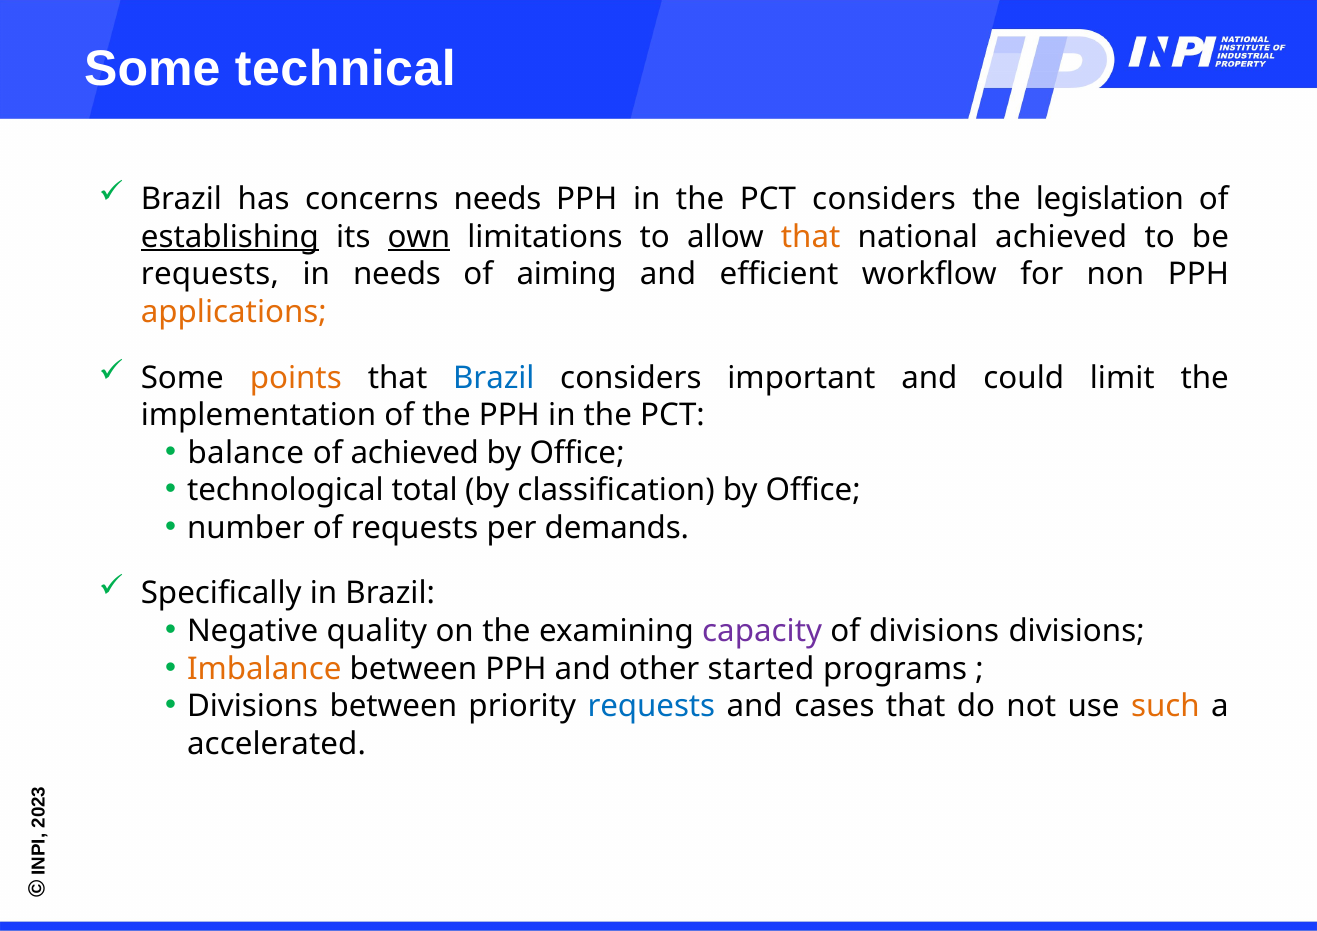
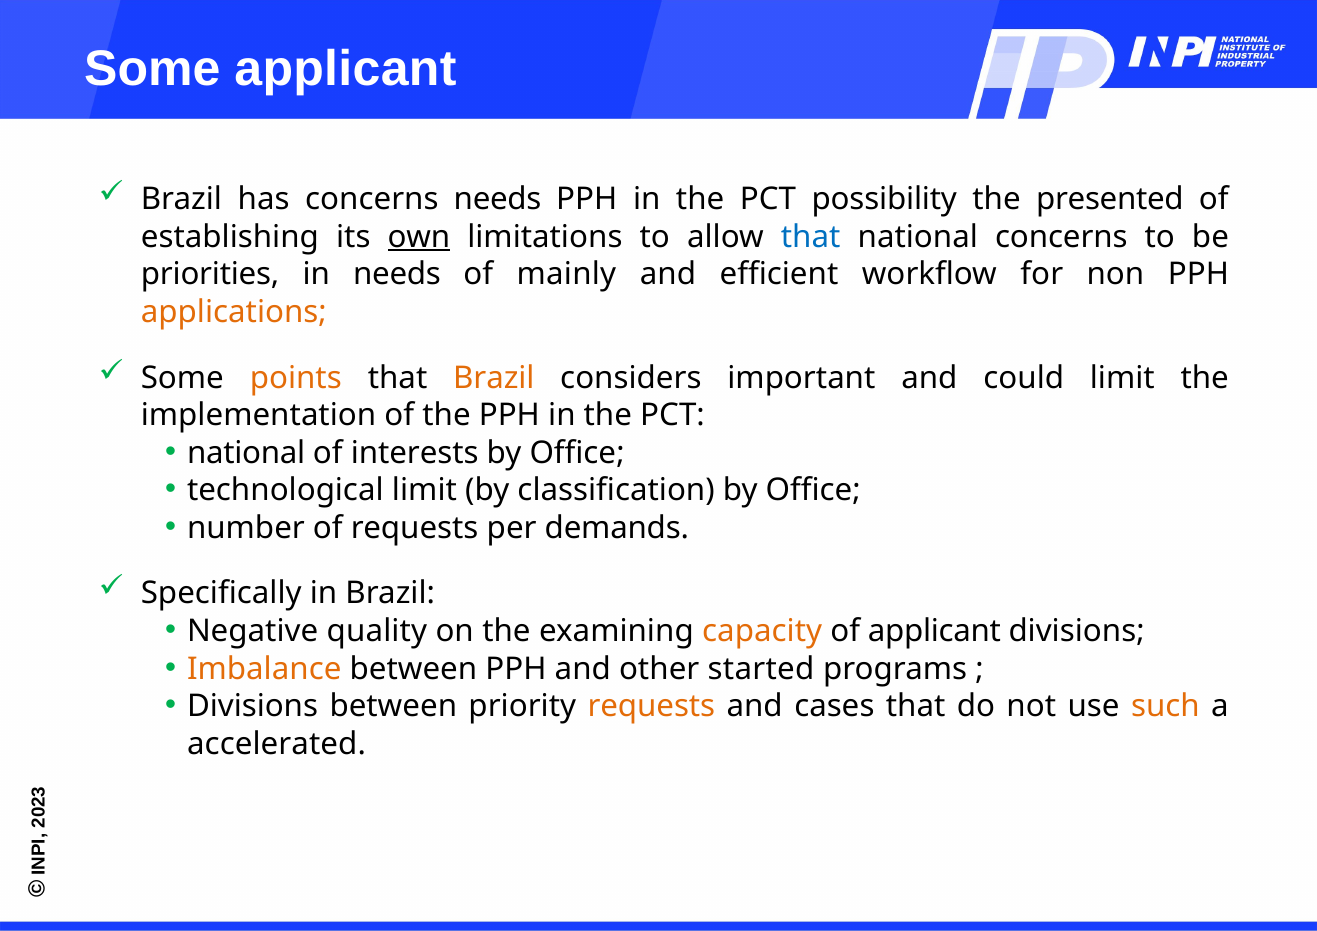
Some technical: technical -> applicant (345, 69)
PCT considers: considers -> possibility (884, 199)
legislation: legislation -> presented (1110, 199)
establishing underline: present -> none (230, 237)
that colour: orange -> blue (811, 237)
national achieved: achieved -> concerns (1061, 237)
requests: requests -> priorities (210, 275)
aiming: aiming -> mainly (566, 275)
Brazil colour: blue -> orange (494, 378)
balance: balance -> national (246, 453)
of achieved: achieved -> interests (415, 453)
technological total: total -> limit (424, 491)
capacity colour: purple -> orange (762, 631)
of divisions: divisions -> applicant (934, 631)
requests colour: blue -> orange (651, 706)
